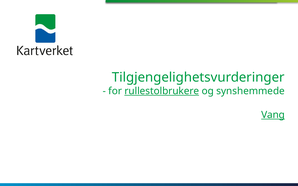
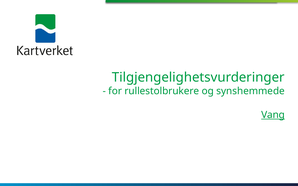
rullestolbrukere underline: present -> none (162, 91)
